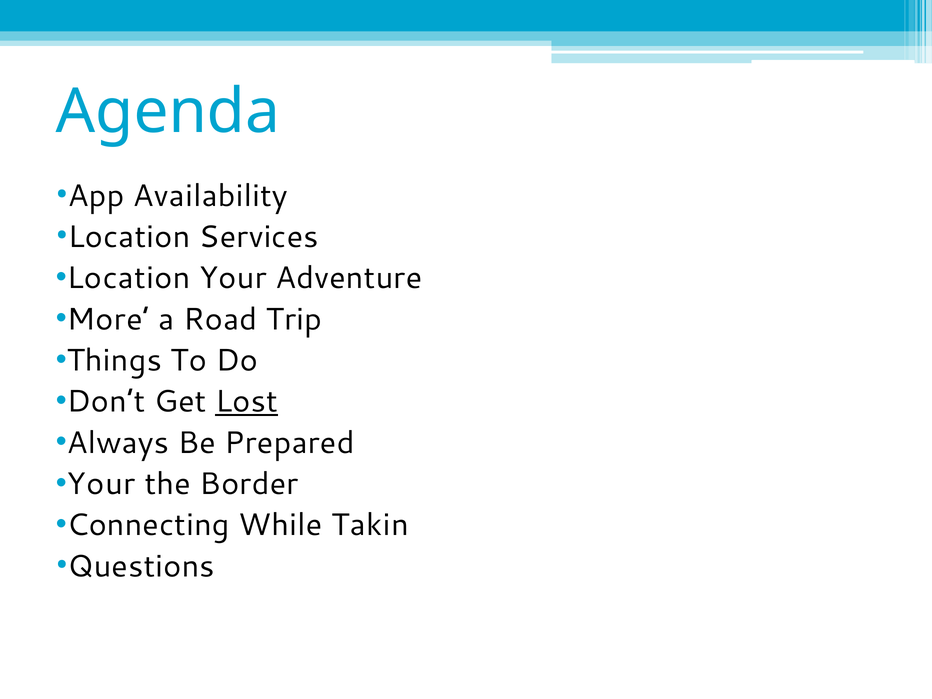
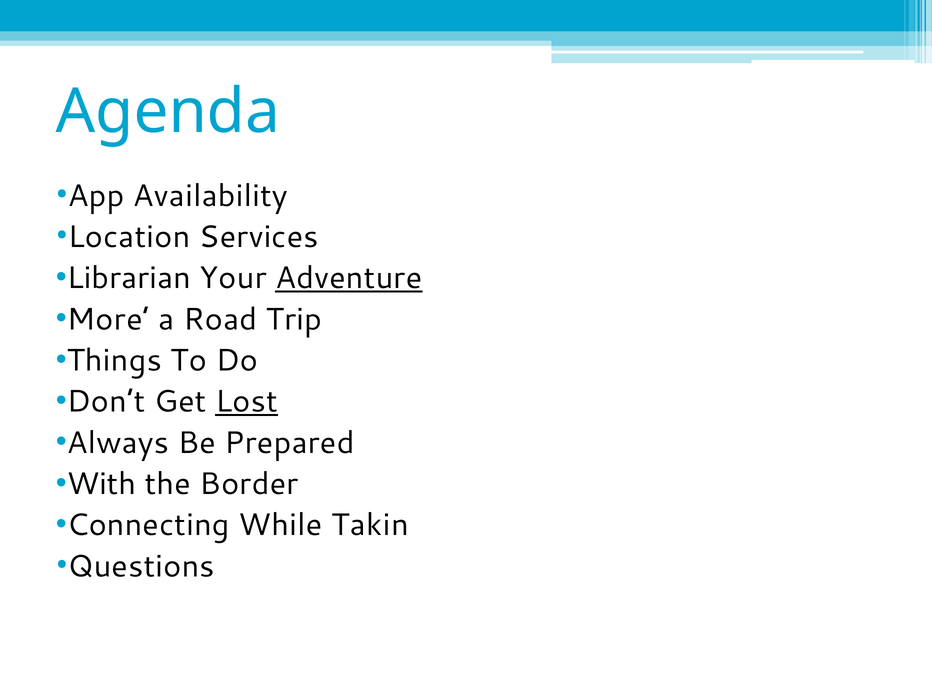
Location: Location -> Librarian (129, 278)
Adventure underline: none -> present (349, 278)
Your: Your -> With (101, 484)
